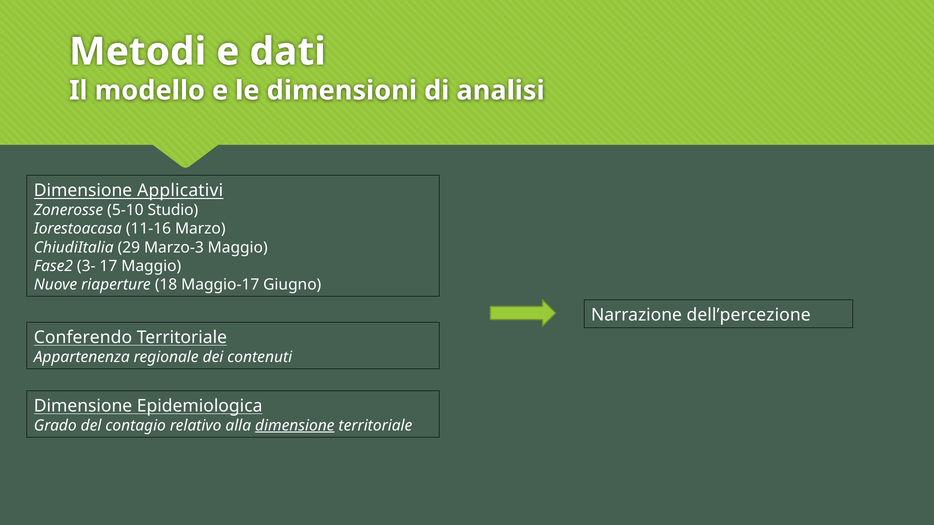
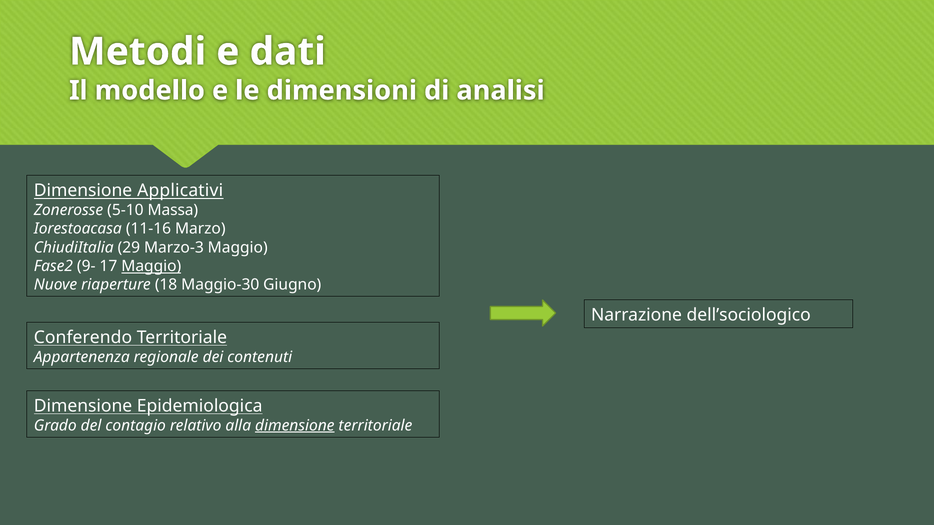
Studio: Studio -> Massa (173, 210)
3-: 3- -> 9- (86, 266)
Maggio underline: none -> present (151, 266)
Maggio-17: Maggio-17 -> Maggio-30 (220, 285)
dell’percezione: dell’percezione -> dell’sociologico (749, 315)
